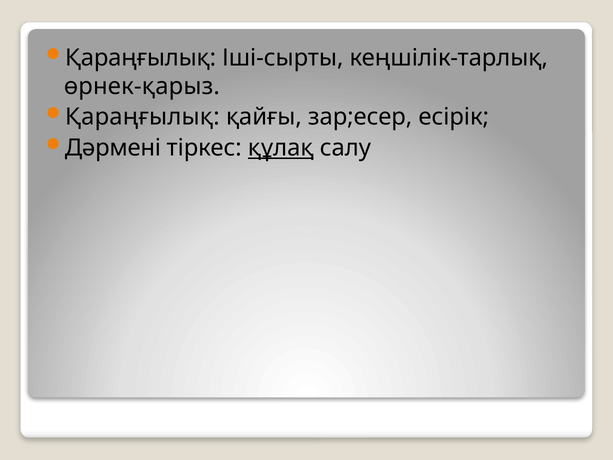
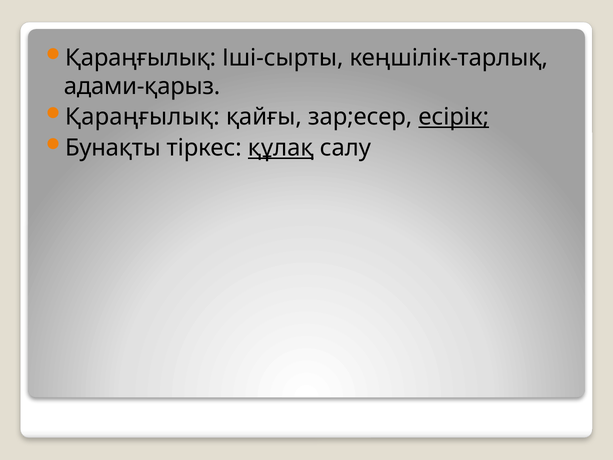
өрнек-қарыз: өрнек-қарыз -> адами-қарыз (142, 86)
есірік underline: none -> present (454, 117)
Дәрмені: Дәрмені -> Бунақты (113, 148)
